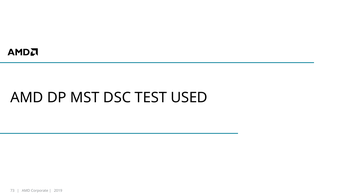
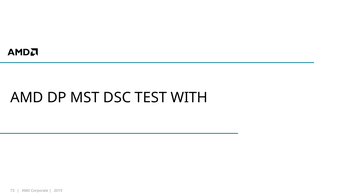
USED: USED -> WITH (189, 98)
